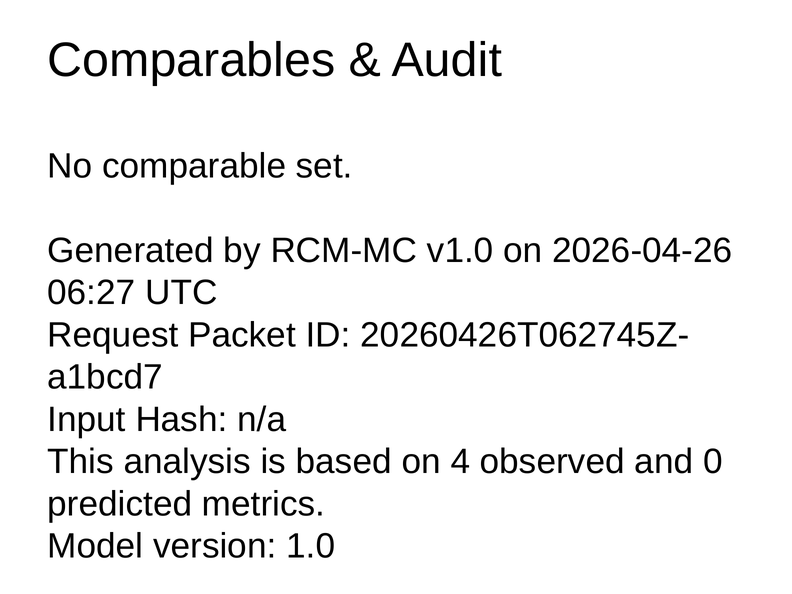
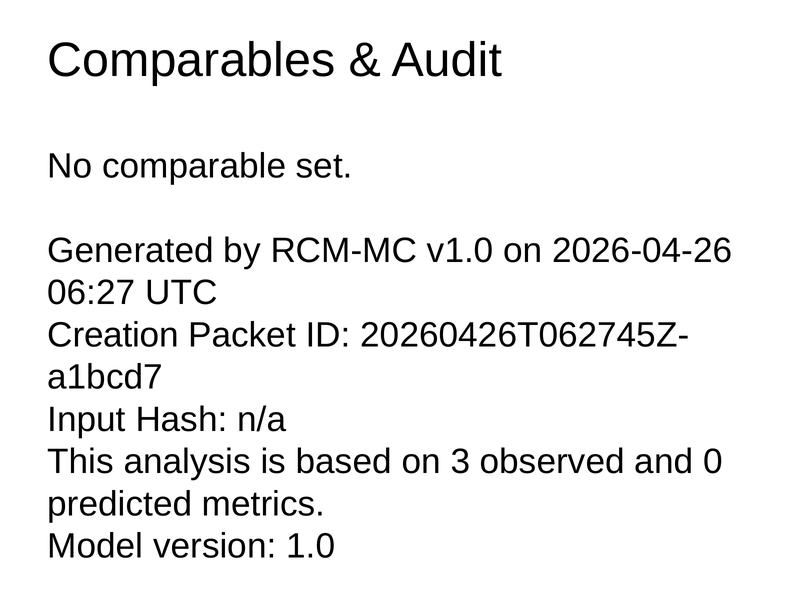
Request: Request -> Creation (113, 335)
4: 4 -> 3 (460, 462)
